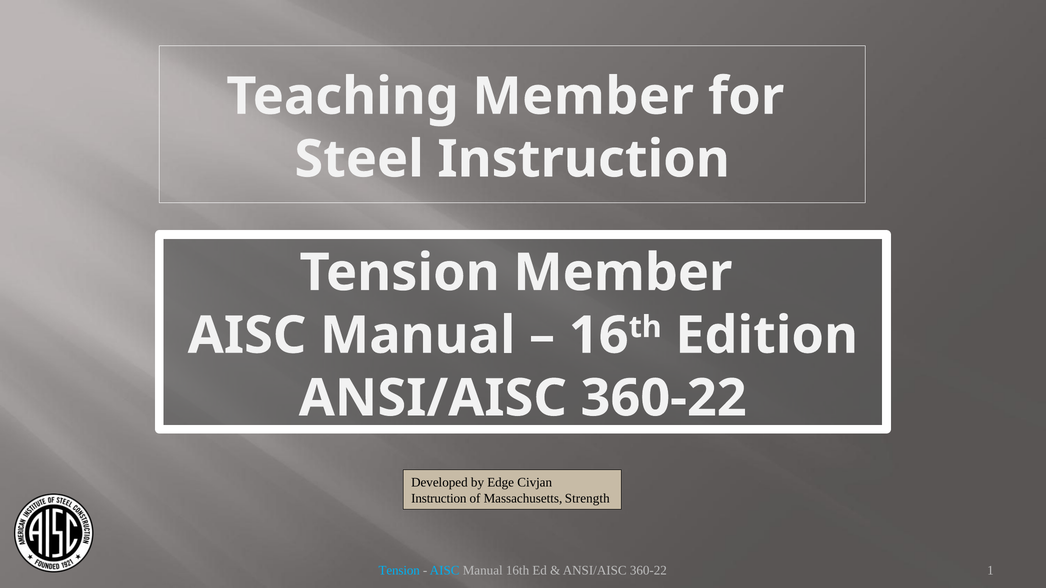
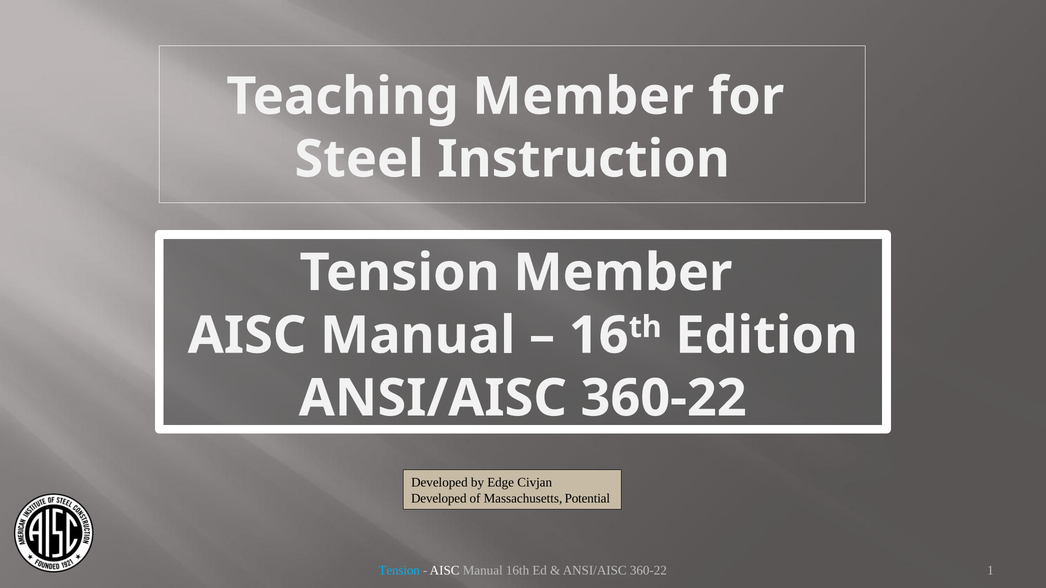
Instruction: Instruction -> Developed (439, 499)
Strength: Strength -> Potential (587, 499)
AISC colour: light blue -> white (445, 571)
